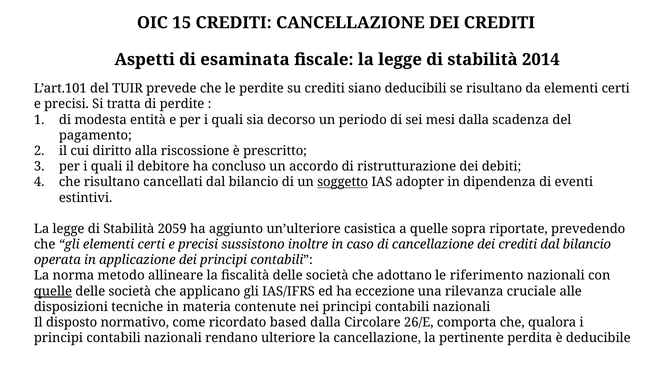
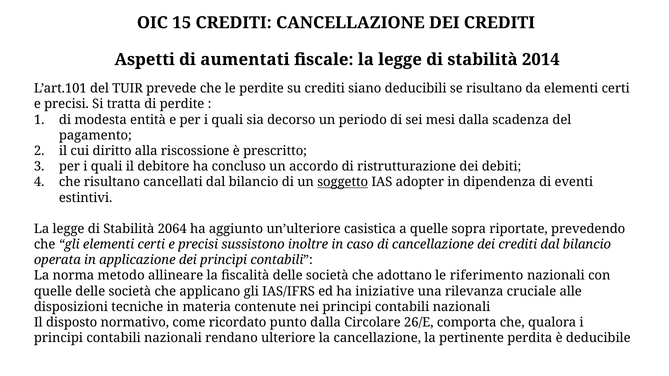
esaminata: esaminata -> aumentati (245, 60)
2059: 2059 -> 2064 (172, 229)
quelle underline: present -> none (53, 292)
eccezione: eccezione -> iniziative (385, 292)
based: based -> punto (288, 323)
